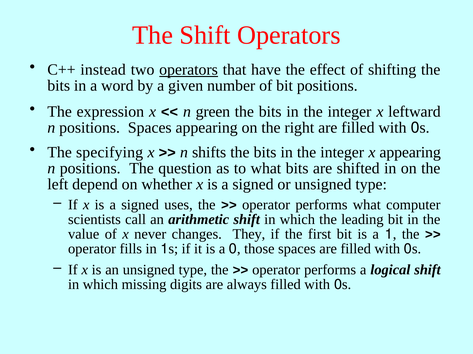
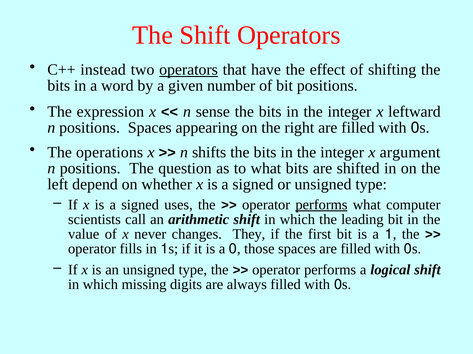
green: green -> sense (213, 112)
specifying: specifying -> operations (110, 153)
x appearing: appearing -> argument (410, 153)
performs underline: none -> present (321, 205)
